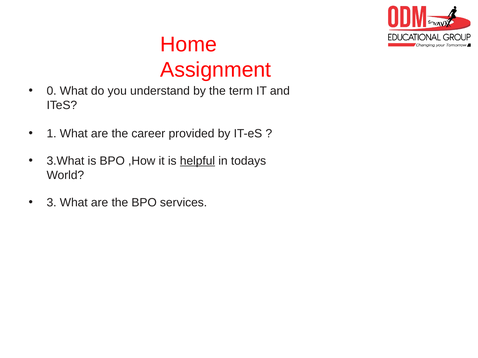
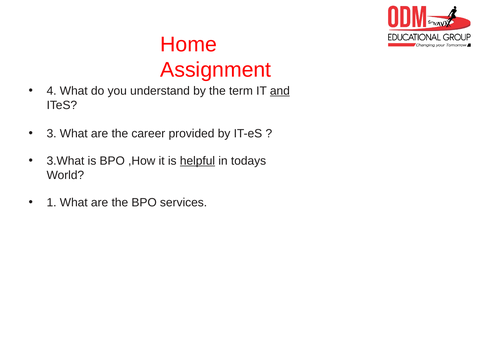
0: 0 -> 4 (52, 91)
and underline: none -> present (280, 91)
1: 1 -> 3 (52, 134)
3: 3 -> 1 (52, 203)
